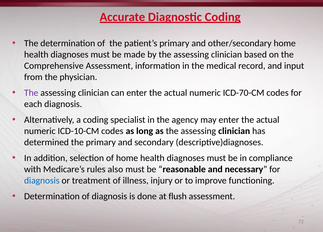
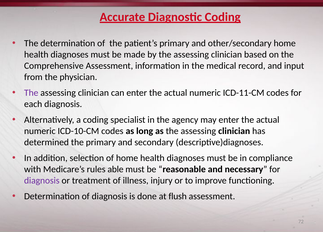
ICD-70-CM: ICD-70-CM -> ICD-11-CM (244, 93)
also: also -> able (116, 170)
diagnosis colour: blue -> purple (42, 181)
